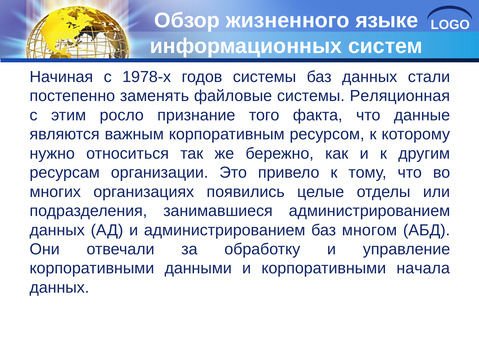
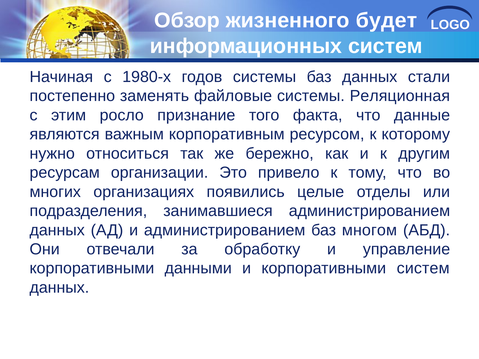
языке: языке -> будет (387, 20)
1978-х: 1978-х -> 1980-х (147, 77)
корпоративными начала: начала -> систем (423, 269)
